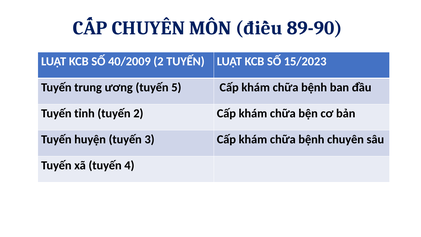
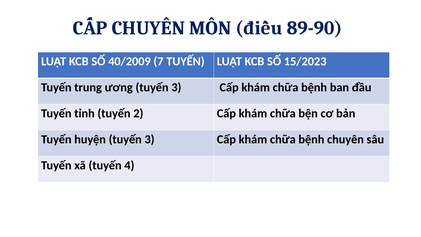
40/2009 2: 2 -> 7 (158, 61)
ương tuyến 5: 5 -> 3 (176, 87)
